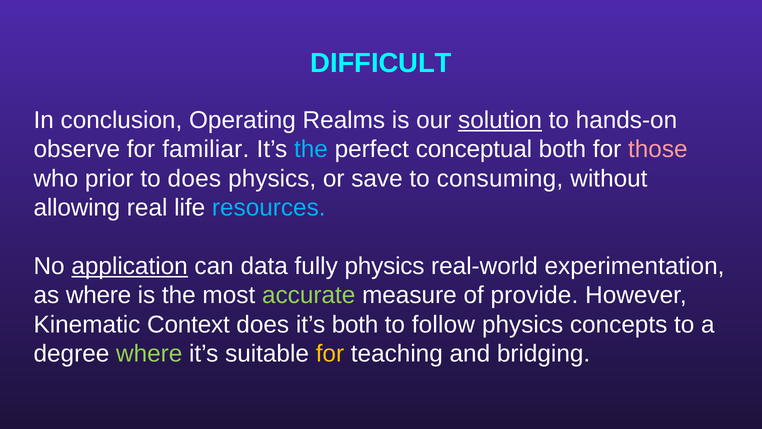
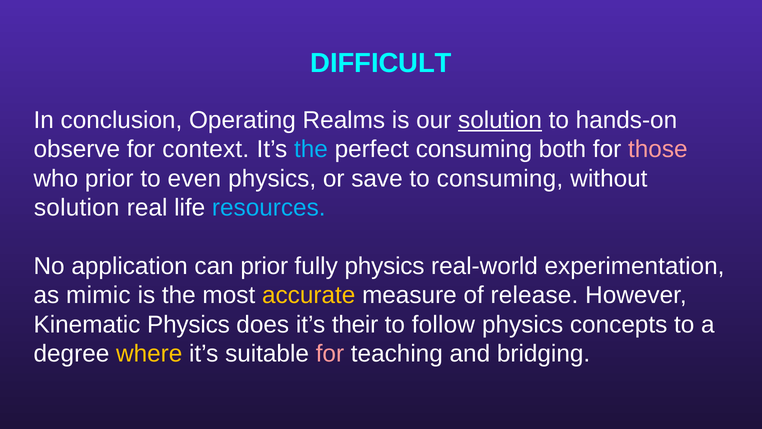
familiar: familiar -> context (206, 149)
perfect conceptual: conceptual -> consuming (474, 149)
to does: does -> even (194, 178)
allowing: allowing -> solution (77, 208)
application underline: present -> none (130, 266)
can data: data -> prior (264, 266)
as where: where -> mimic (98, 295)
accurate colour: light green -> yellow (309, 295)
provide: provide -> release (534, 295)
Kinematic Context: Context -> Physics (188, 324)
it’s both: both -> their (355, 324)
where colour: light green -> yellow (149, 353)
for colour: yellow -> pink (330, 353)
